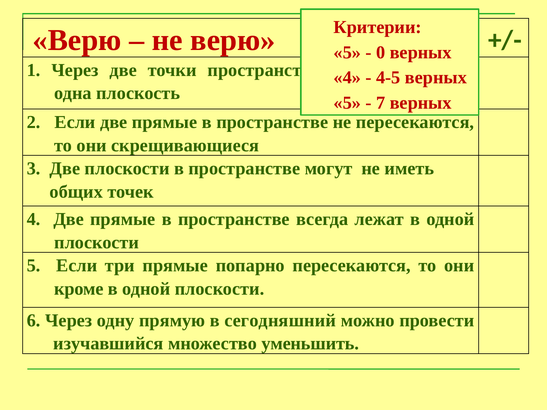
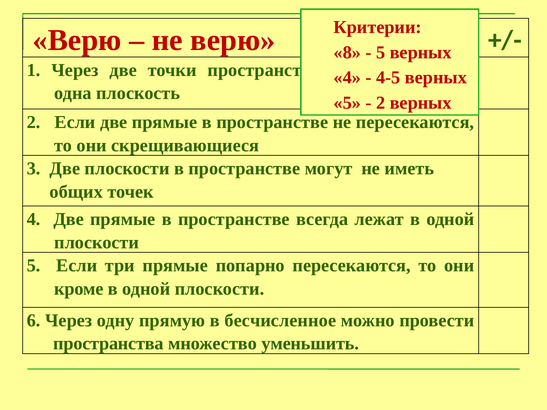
5: 5 -> 8 (347, 52)
0: 0 -> 5 (381, 52)
7: 7 -> 2 (381, 103)
сегодняшний: сегодняшний -> бесчисленное (280, 321)
изучавшийся: изучавшийся -> пространства (108, 344)
